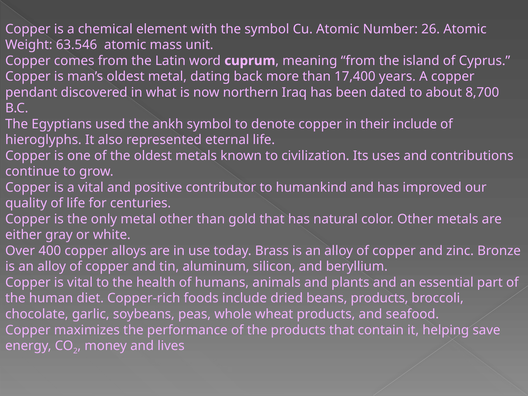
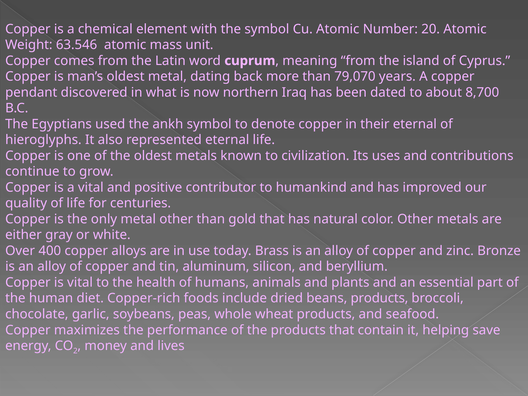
26: 26 -> 20 (431, 29)
17,400: 17,400 -> 79,070 (355, 77)
their include: include -> eternal (415, 124)
